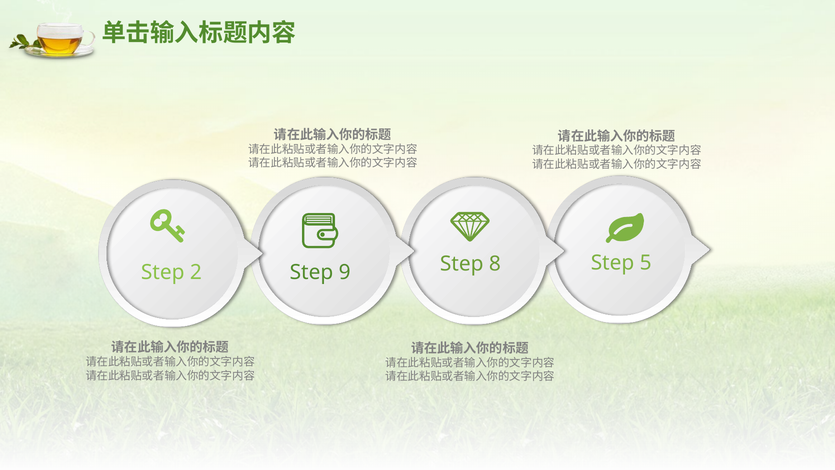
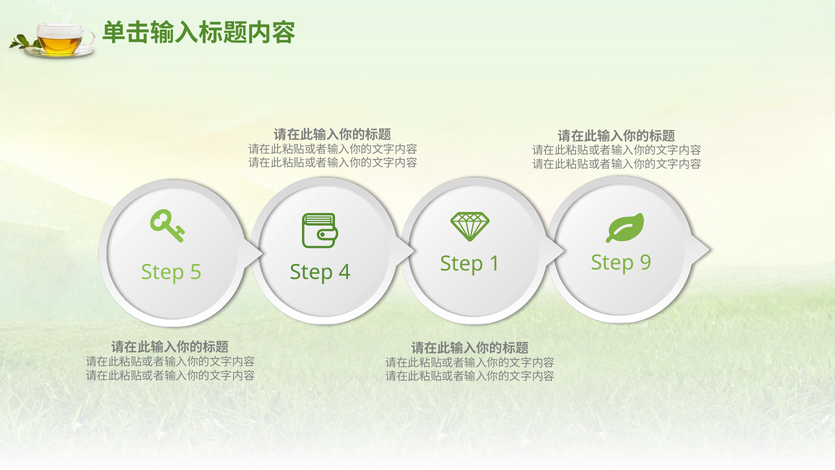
5: 5 -> 9 (646, 263)
8: 8 -> 1 (495, 264)
2: 2 -> 5 (196, 272)
9: 9 -> 4 (345, 272)
